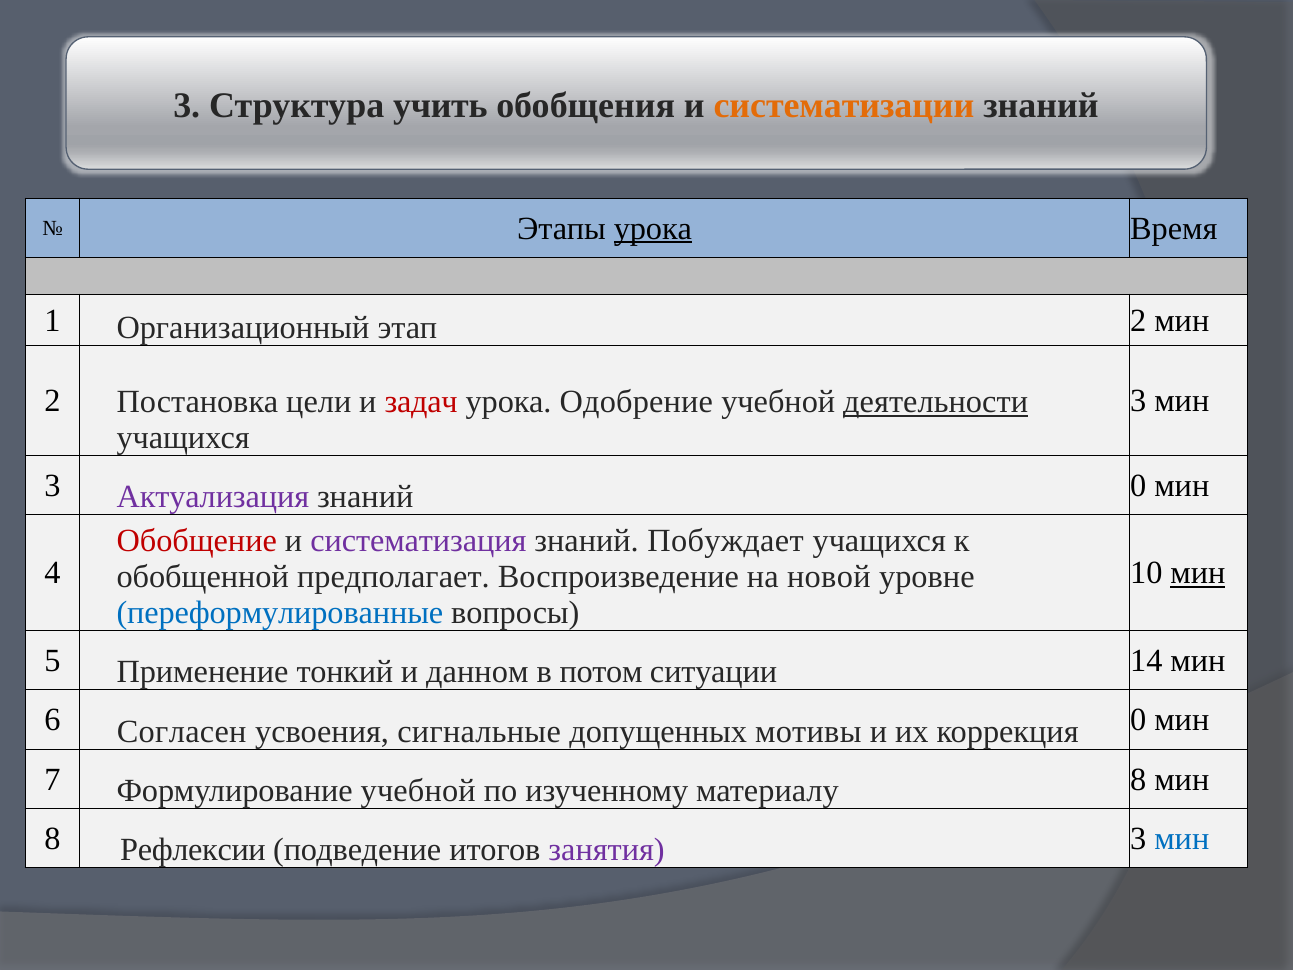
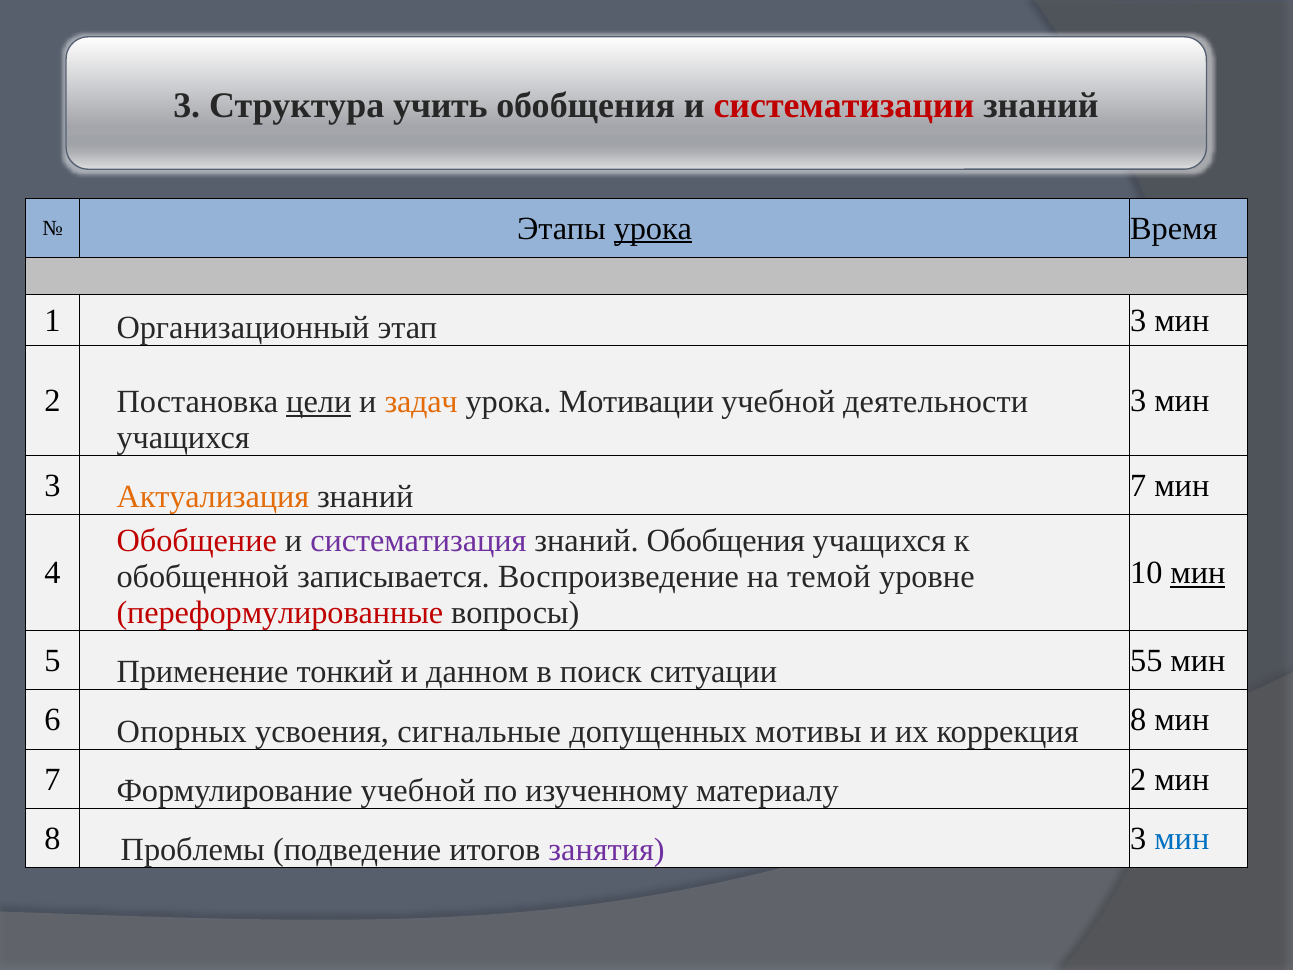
систематизации colour: orange -> red (844, 105)
этап 2: 2 -> 3 (1138, 320)
цели underline: none -> present (319, 402)
задач colour: red -> orange (421, 402)
Одобрение: Одобрение -> Мотивации (637, 402)
деятельности underline: present -> none (936, 402)
Актуализация colour: purple -> orange (213, 497)
знаний 0: 0 -> 7 (1138, 486)
знаний Побуждает: Побуждает -> Обобщения (726, 541)
предполагает: предполагает -> записывается (393, 577)
новой: новой -> темой (829, 577)
переформулированные colour: blue -> red (280, 613)
потом: потом -> поиск (601, 672)
14: 14 -> 55 (1146, 661)
Согласен: Согласен -> Опорных (182, 731)
коррекция 0: 0 -> 8 (1138, 720)
материалу 8: 8 -> 2 (1138, 779)
Рефлексии: Рефлексии -> Проблемы (193, 850)
